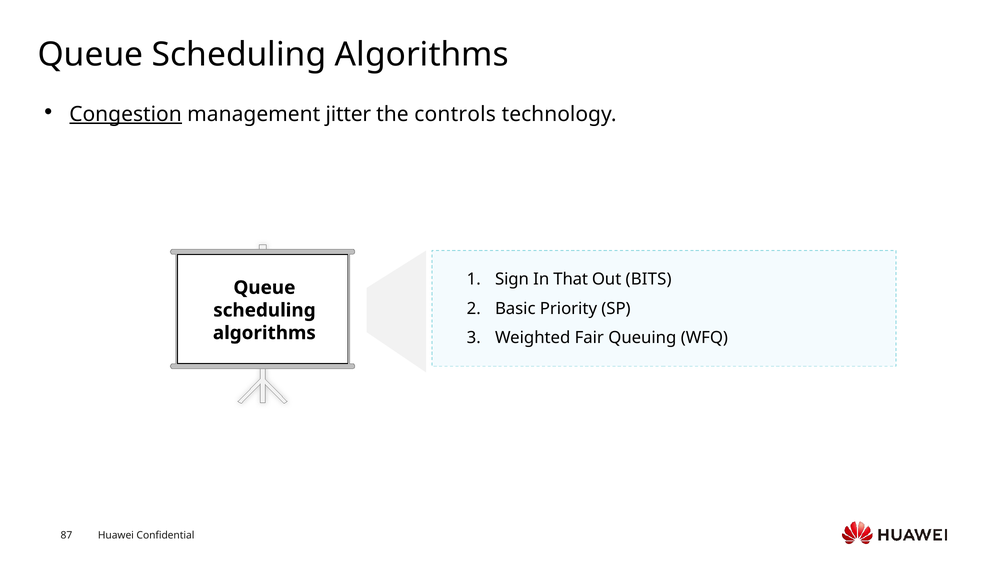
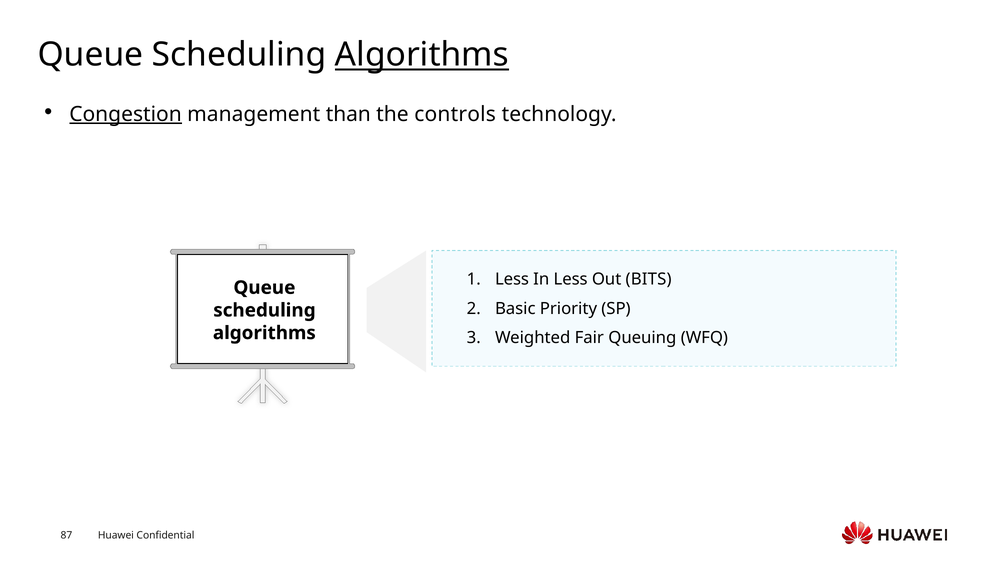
Algorithms underline: none -> present (422, 55)
jitter: jitter -> than (348, 114)
Sign: Sign -> Less (512, 279)
In That: That -> Less (571, 279)
